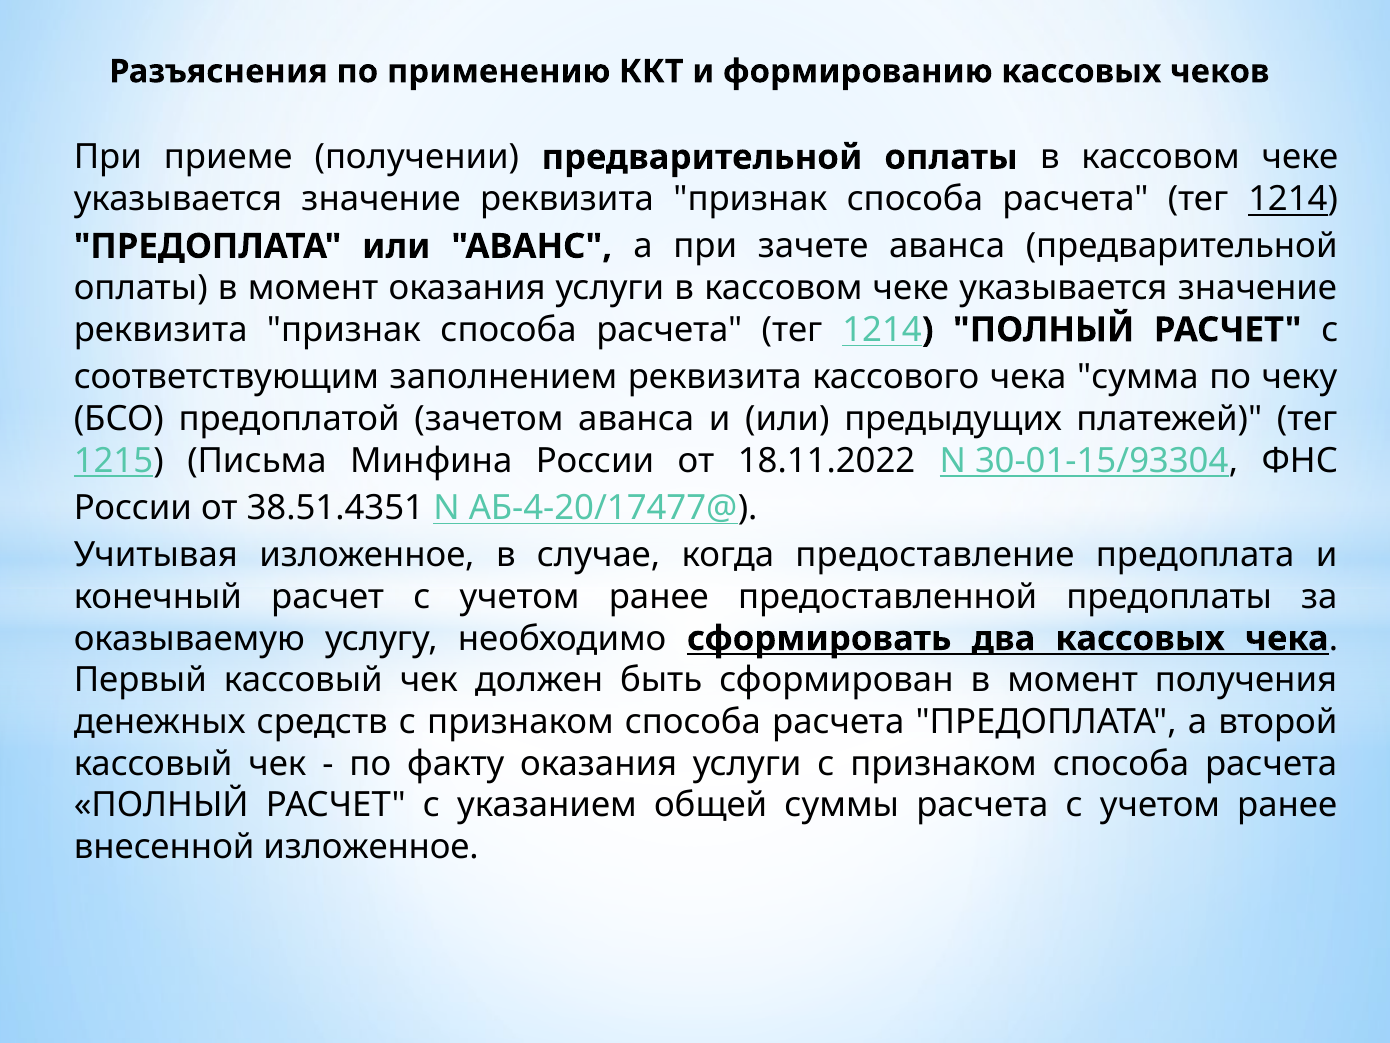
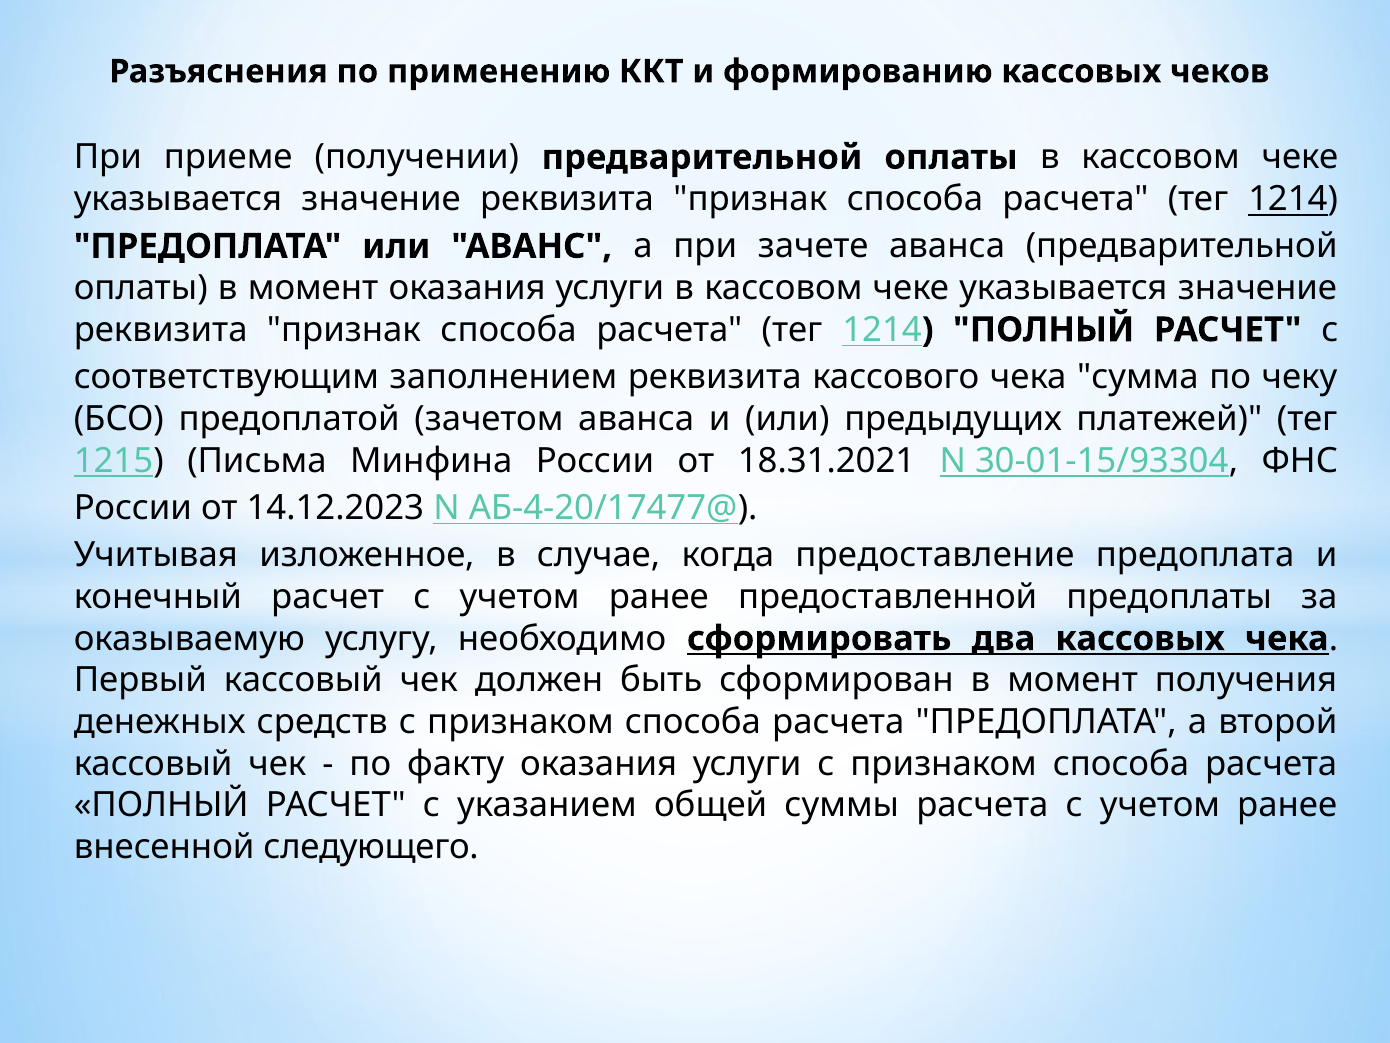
18.11.2022: 18.11.2022 -> 18.31.2021 (827, 460)
38.51.4351: 38.51.4351 -> 14.12.2023 (335, 508)
внесенной изложенное: изложенное -> следующего (371, 847)
